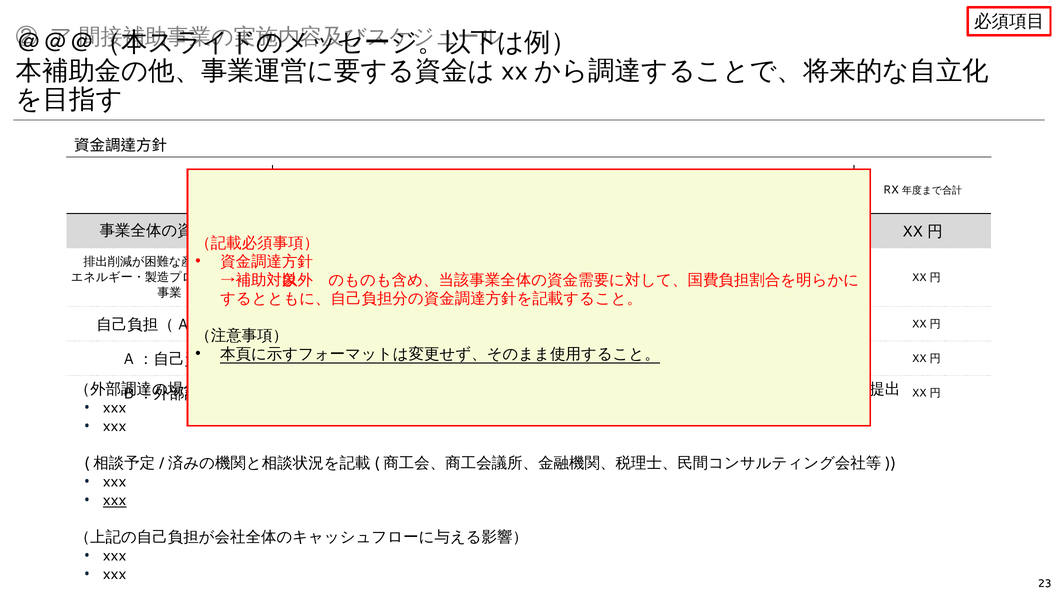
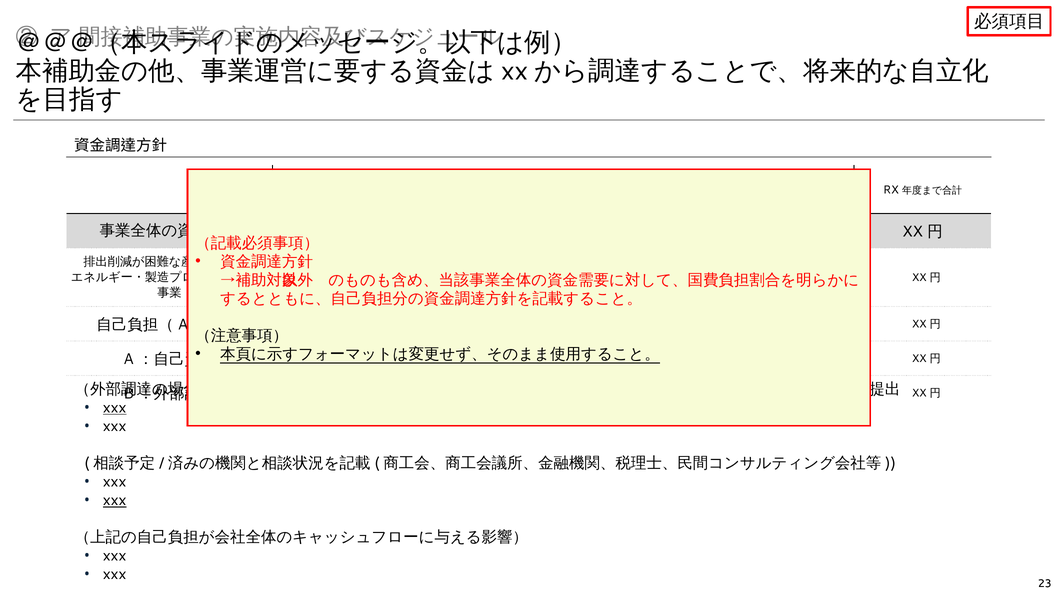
xxx underline: none -> present (115, 408)
